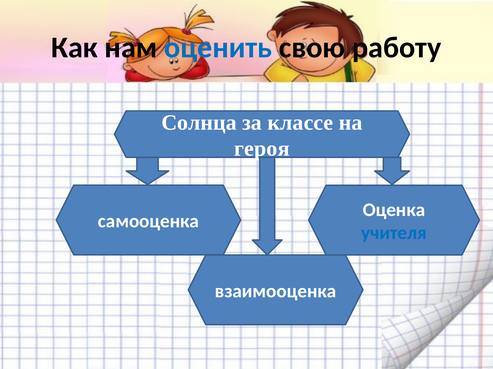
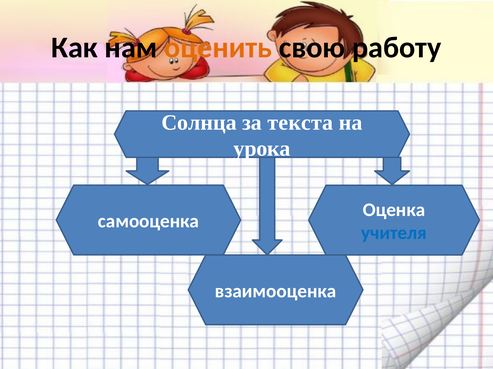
оценить colour: blue -> orange (218, 48)
классе: классе -> текста (300, 123)
героя: героя -> урока (262, 149)
